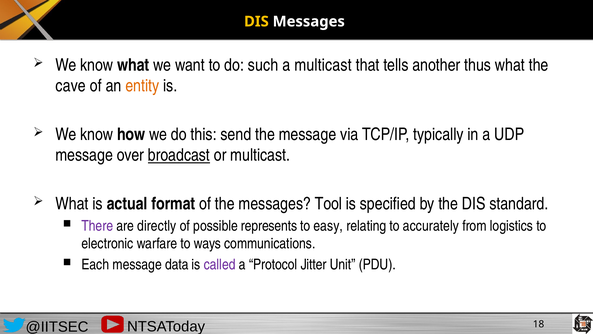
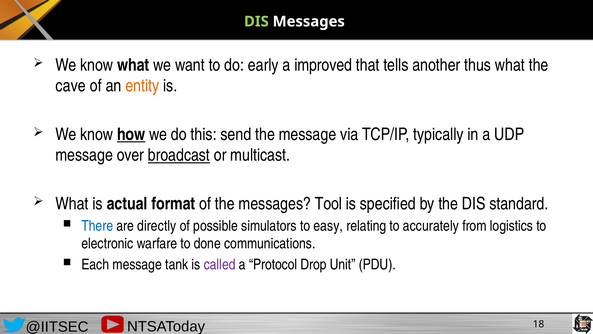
DIS colour: yellow -> light green (256, 21)
such: such -> early (263, 65)
a multicast: multicast -> improved (323, 65)
how underline: none -> present (131, 134)
There colour: purple -> blue (97, 226)
represents: represents -> simulators (269, 226)
ways: ways -> done (207, 243)
data: data -> tank (177, 264)
Jitter: Jitter -> Drop (314, 264)
